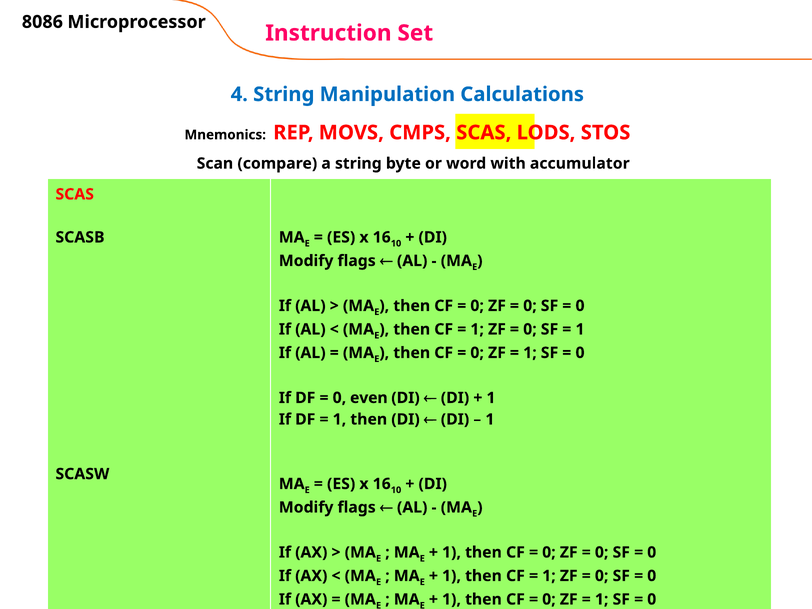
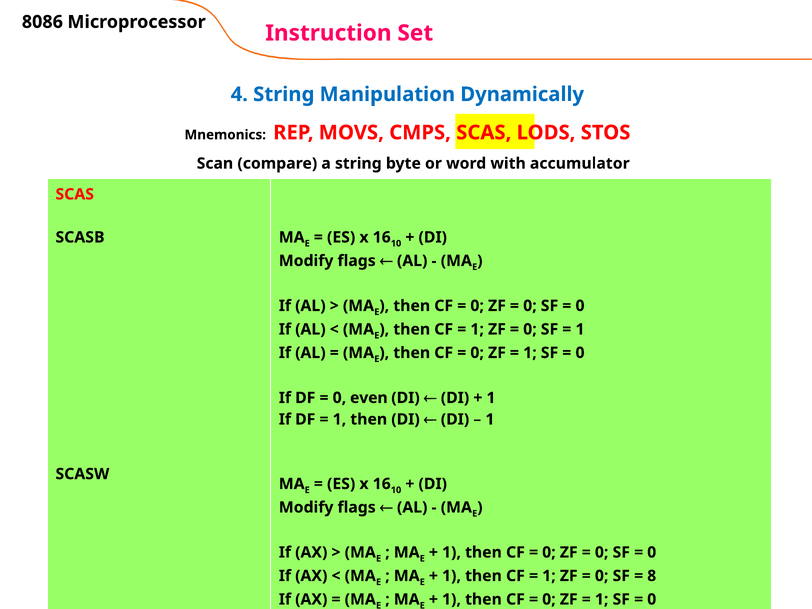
Calculations: Calculations -> Dynamically (522, 94)
0: 0 -> 8 (652, 576)
